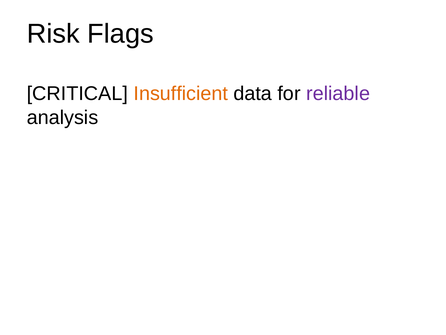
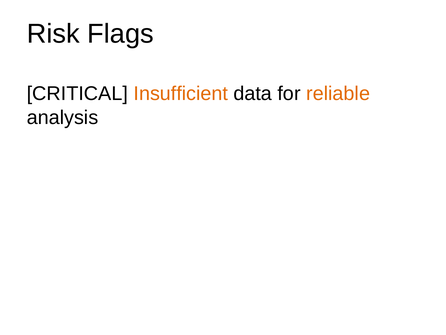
reliable colour: purple -> orange (338, 94)
